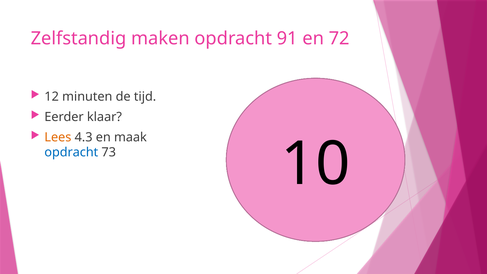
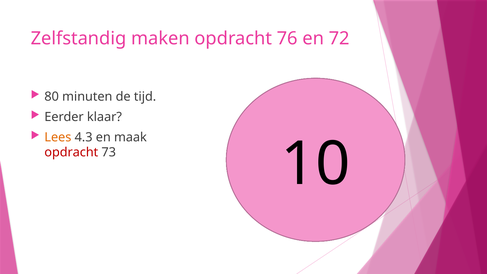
91: 91 -> 76 (287, 38)
12: 12 -> 80 (52, 97)
opdracht colour: blue -> red (71, 152)
